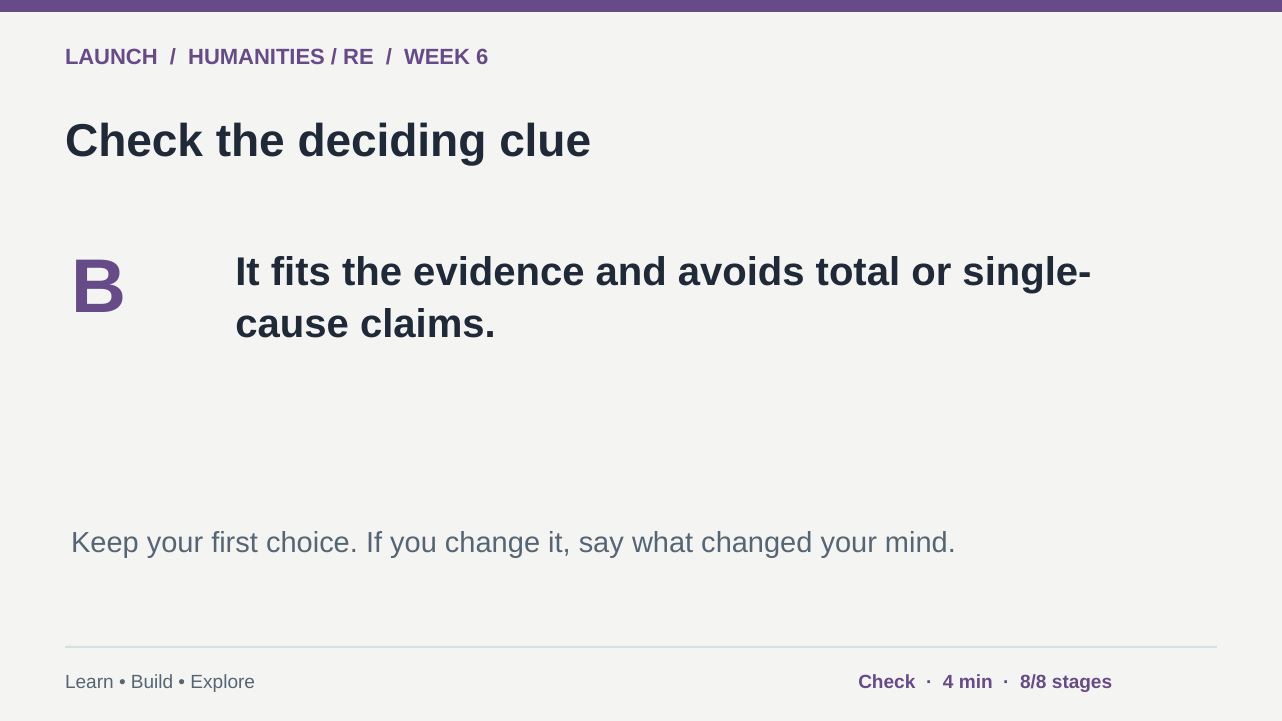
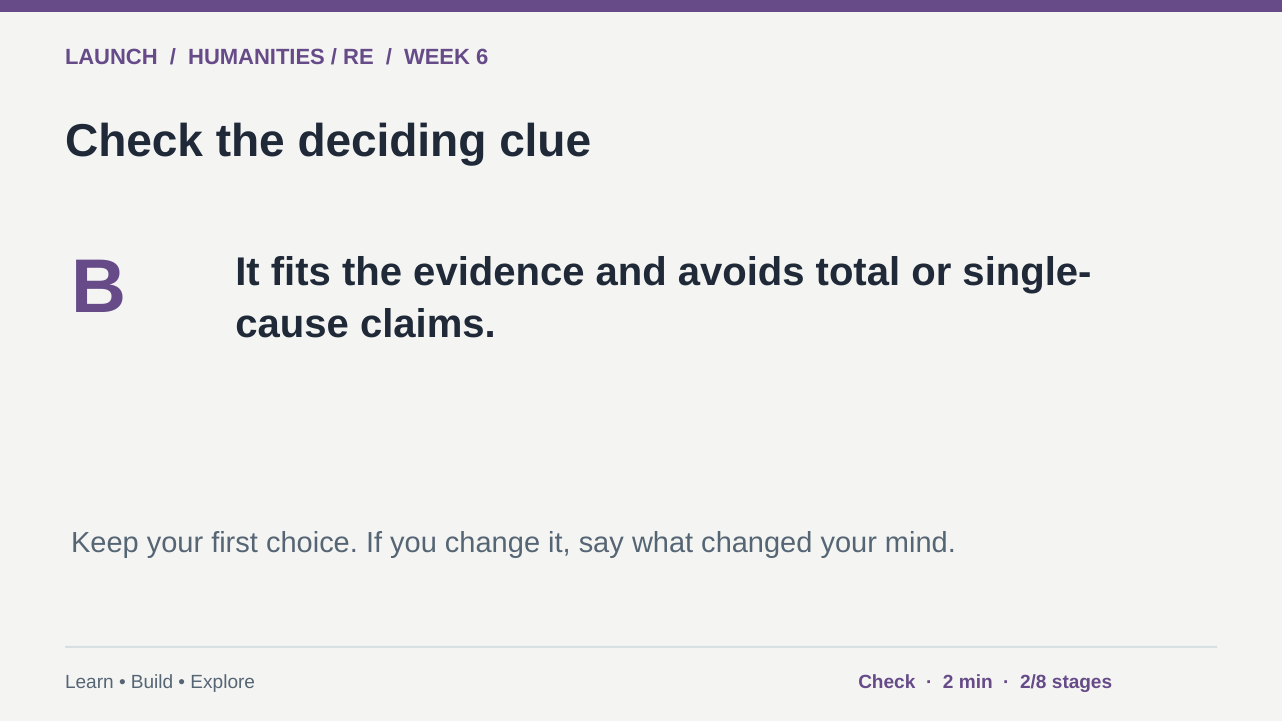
4: 4 -> 2 (948, 683)
8/8: 8/8 -> 2/8 (1033, 683)
